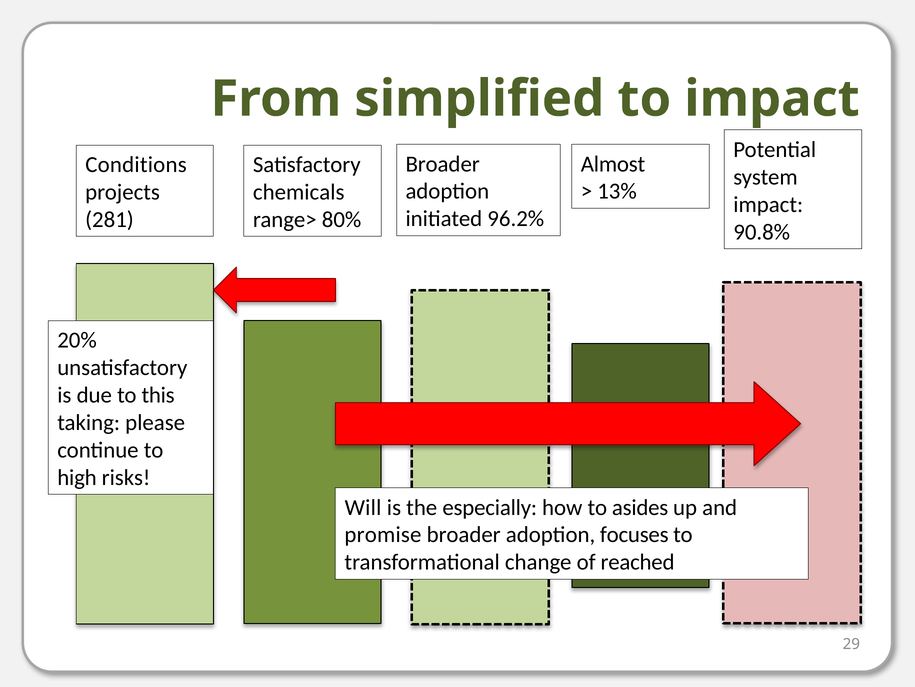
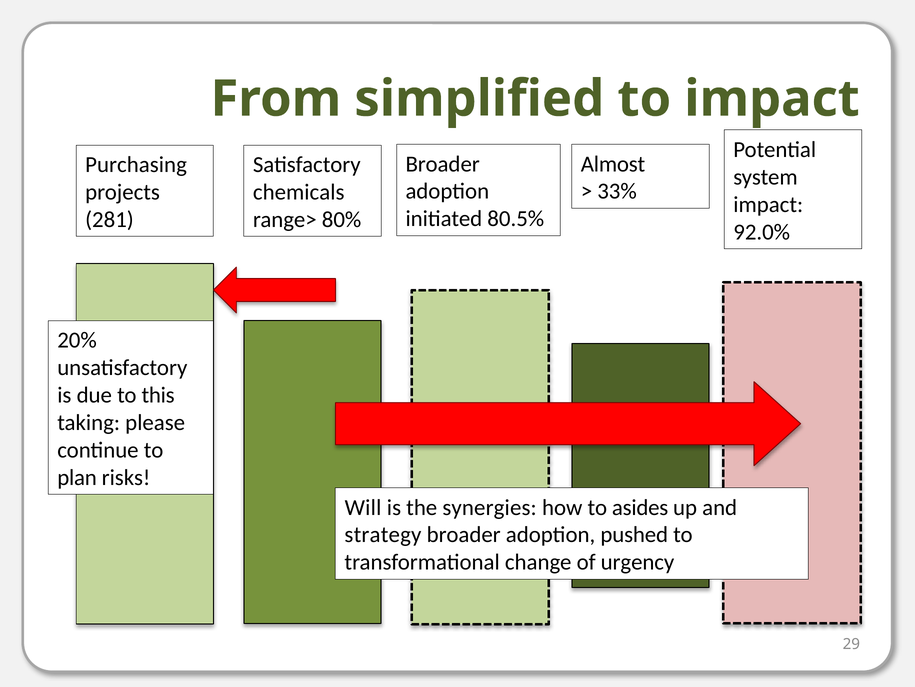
Conditions: Conditions -> Purchasing (136, 165)
13%: 13% -> 33% (617, 191)
96.2%: 96.2% -> 80.5% (516, 219)
90.8%: 90.8% -> 92.0% (762, 232)
high: high -> plan (77, 477)
especially: especially -> synergies (490, 507)
promise: promise -> strategy (383, 534)
focuses: focuses -> pushed (634, 534)
reached: reached -> urgency (637, 562)
